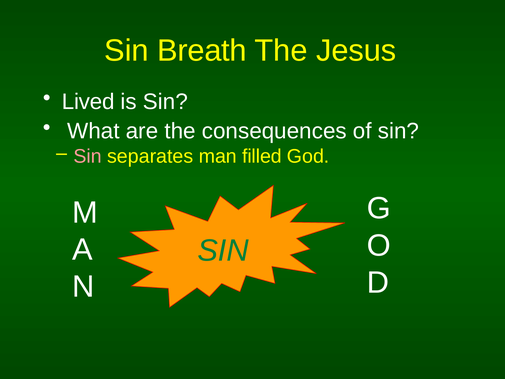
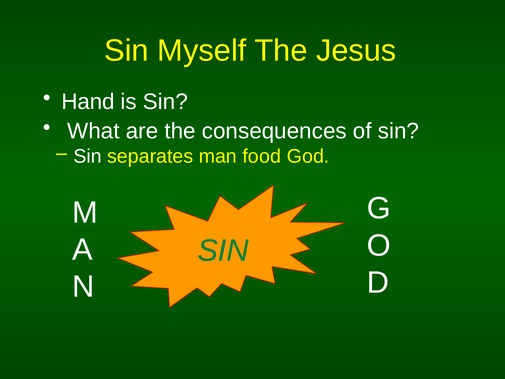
Breath: Breath -> Myself (202, 51)
Lived: Lived -> Hand (88, 102)
Sin colour: pink -> white (88, 156)
filled: filled -> food (262, 156)
